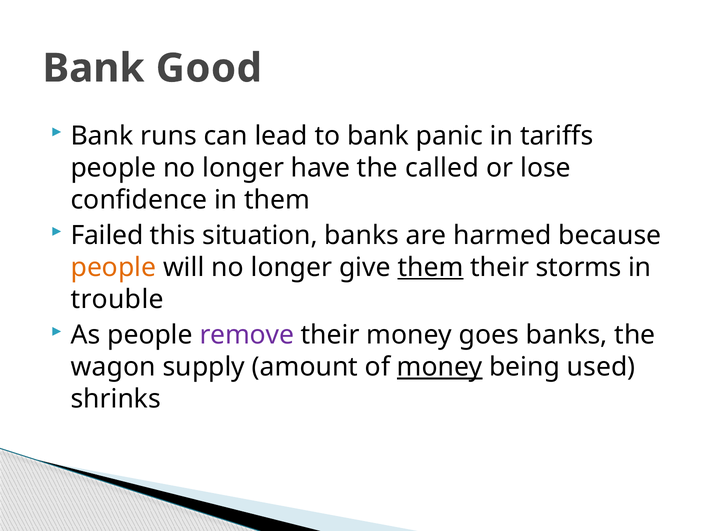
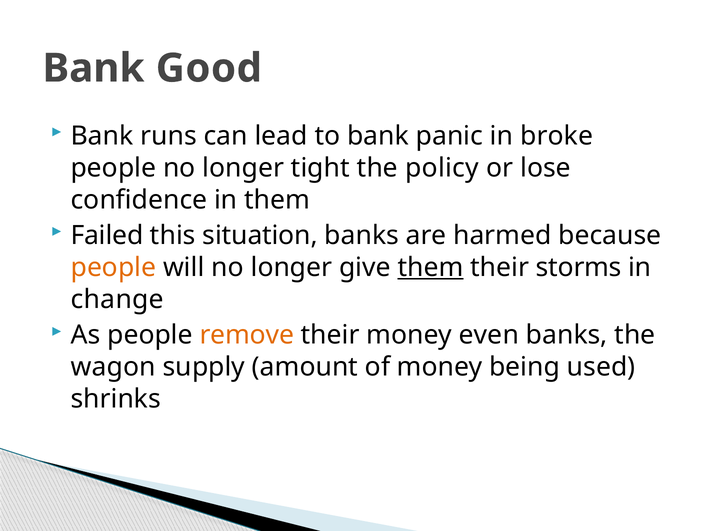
tariffs: tariffs -> broke (557, 136)
have: have -> tight (320, 168)
called: called -> policy (442, 168)
trouble: trouble -> change (117, 299)
remove colour: purple -> orange (247, 335)
goes: goes -> even (489, 335)
money underline: present -> none (440, 367)
